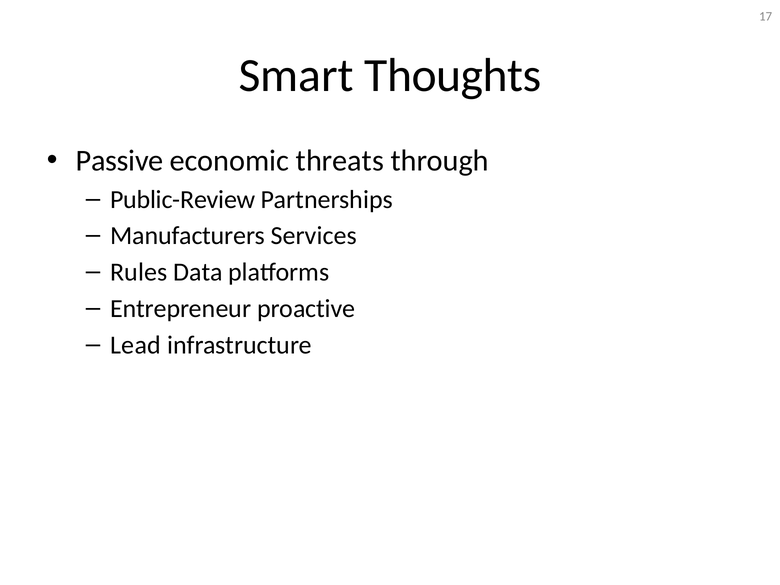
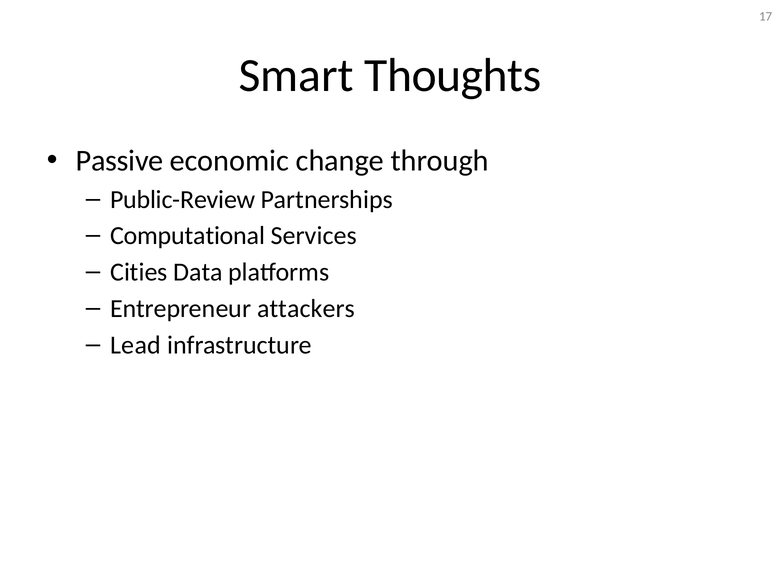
threats: threats -> change (340, 161)
Manufacturers: Manufacturers -> Computational (188, 236)
Rules: Rules -> Cities (139, 272)
proactive: proactive -> attackers (306, 309)
